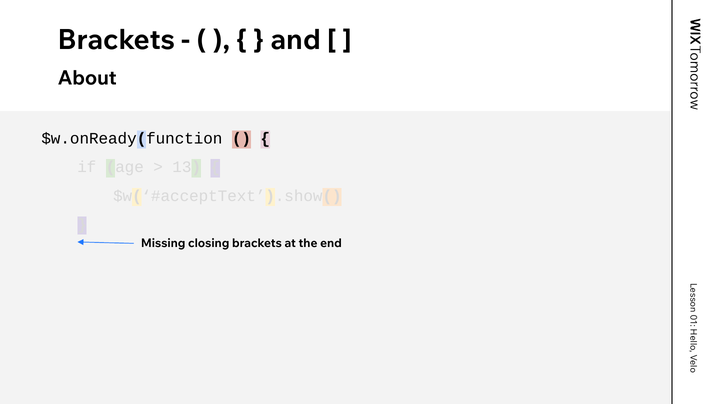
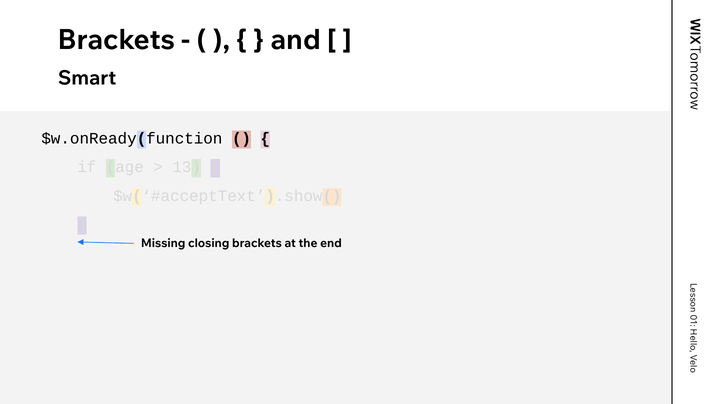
About: About -> Smart (87, 78)
